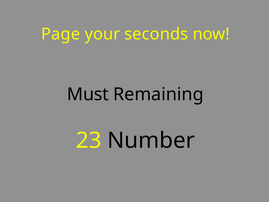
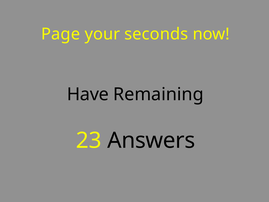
Must: Must -> Have (88, 94)
Number: Number -> Answers (151, 140)
